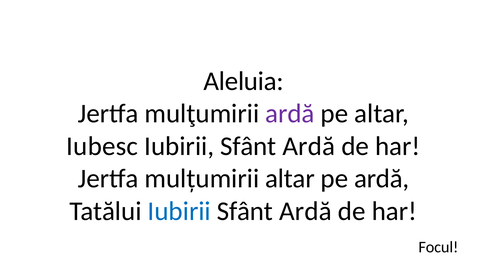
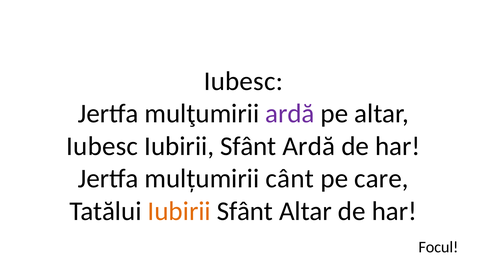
Aleluia: Aleluia -> Iubesc (243, 81)
mulțumirii altar: altar -> cânt (290, 179)
pe ardă: ardă -> care (381, 179)
Iubirii colour: blue -> orange (179, 211)
Ardă: Ardă -> Altar (305, 211)
